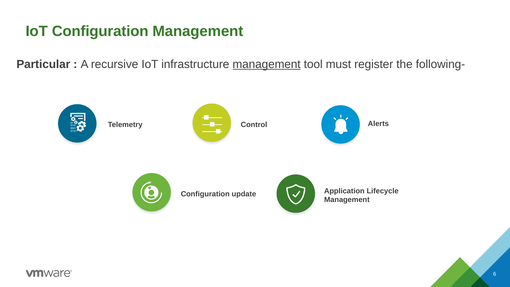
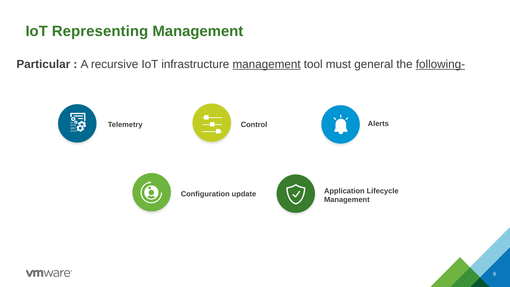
IoT Configuration: Configuration -> Representing (100, 31)
register: register -> general (374, 64)
following- underline: none -> present (440, 64)
